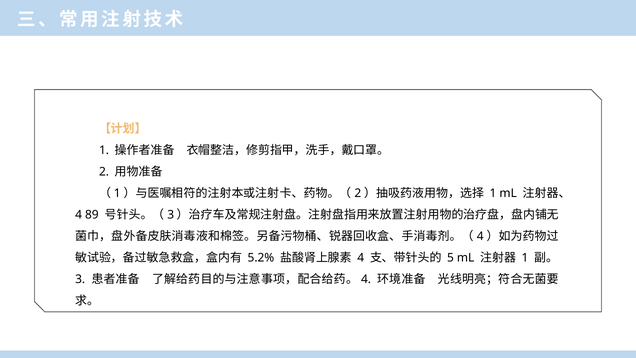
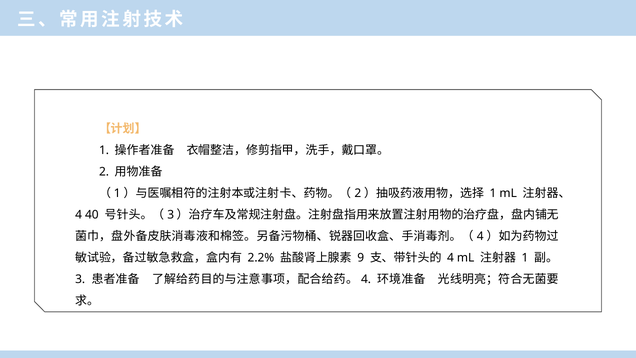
89: 89 -> 40 (92, 215)
5.2%: 5.2% -> 2.2% (261, 258)
4: 4 -> 9 (361, 258)
5: 5 -> 4 (450, 258)
